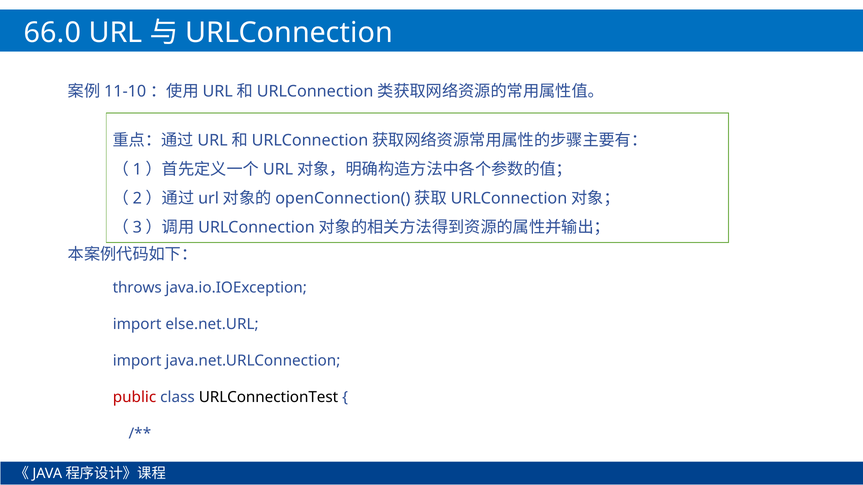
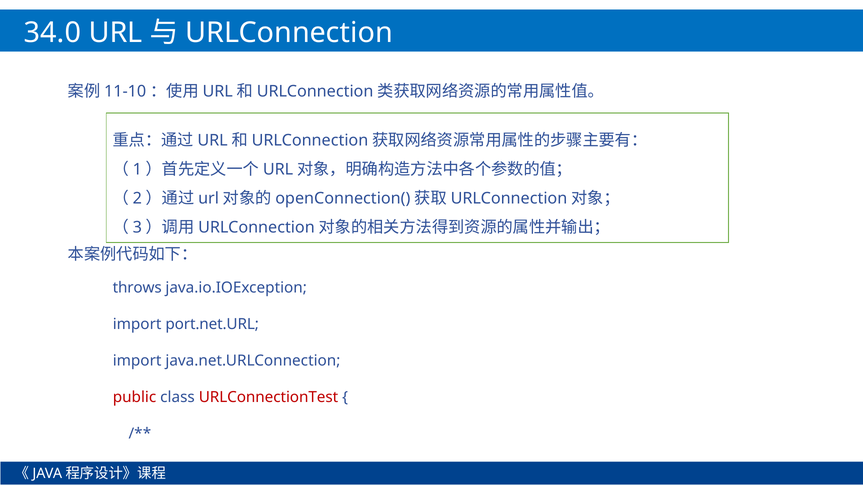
66.0: 66.0 -> 34.0 (52, 33)
else.net.URL: else.net.URL -> port.net.URL (212, 324)
URLConnectionTest colour: black -> red (268, 397)
